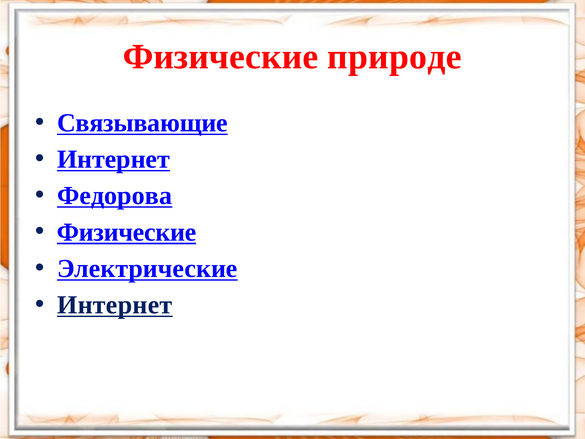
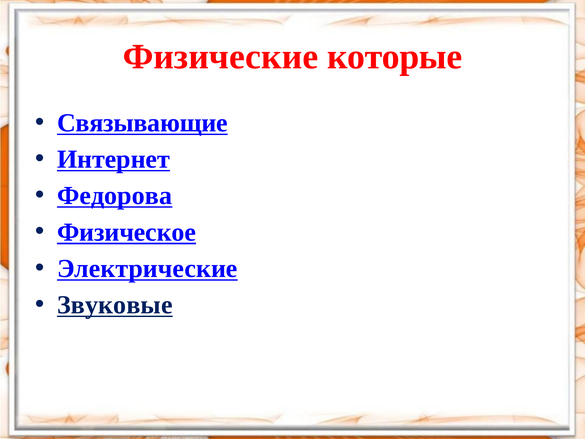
природе: природе -> которые (395, 57)
Физические: Физические -> Физическое (127, 232)
Интернет: Интернет -> Звуковые (115, 305)
